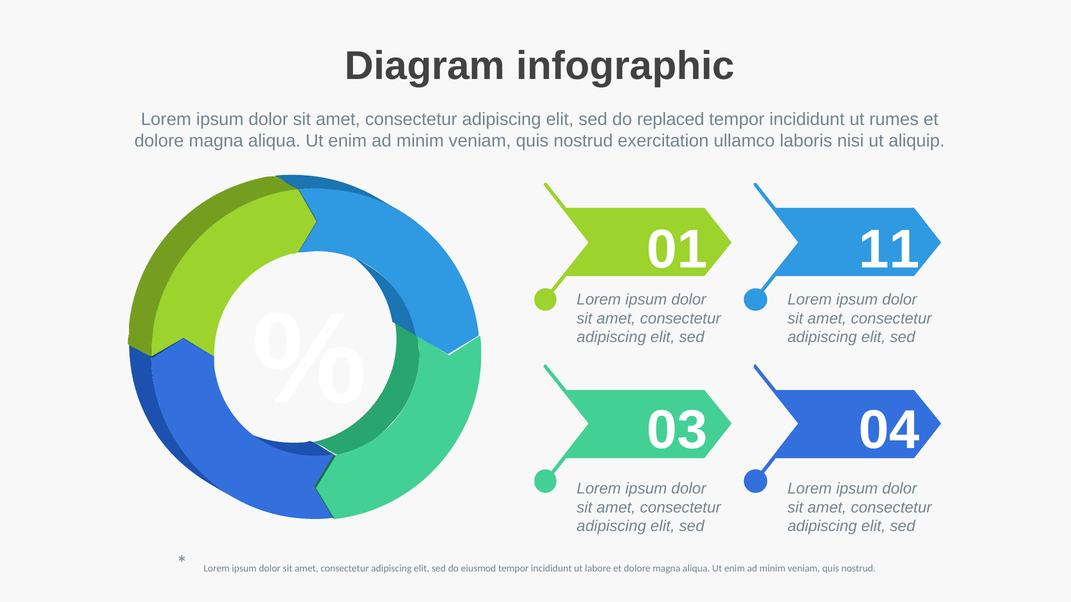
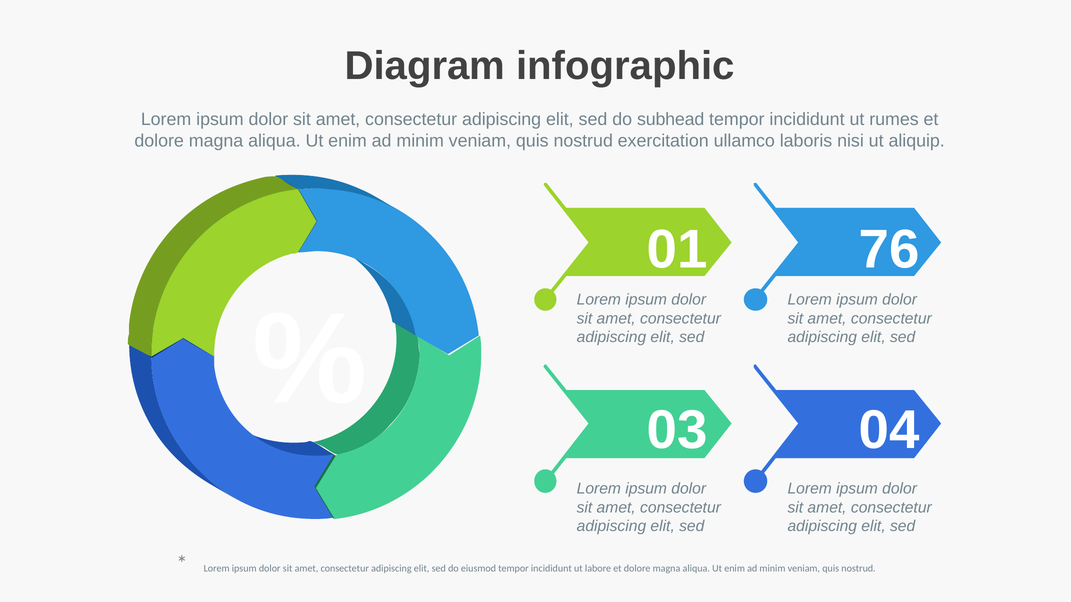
replaced: replaced -> subhead (671, 119)
11: 11 -> 76 (889, 250)
